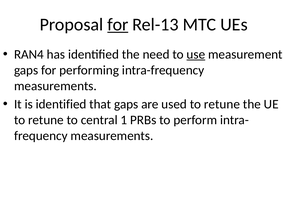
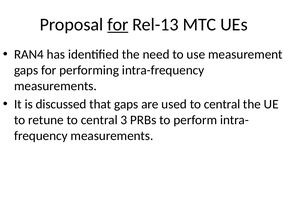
use underline: present -> none (196, 55)
is identified: identified -> discussed (61, 104)
used to retune: retune -> central (222, 104)
1: 1 -> 3 (124, 120)
